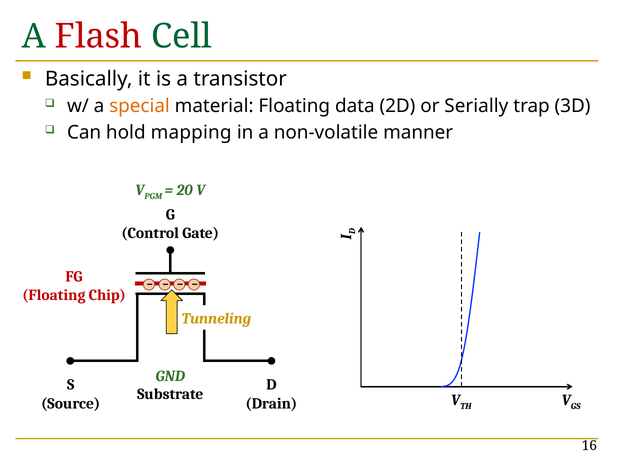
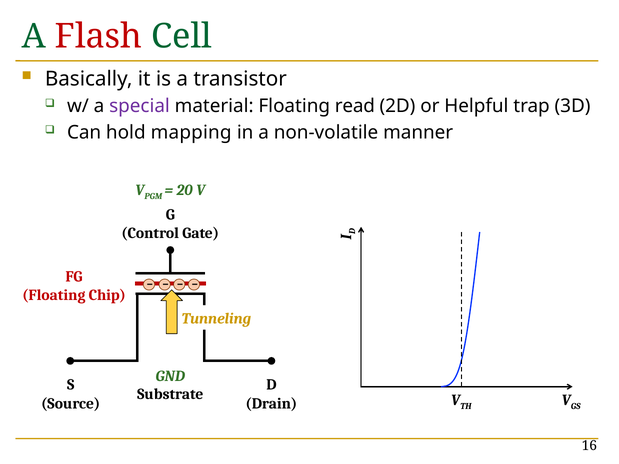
special colour: orange -> purple (140, 106)
data: data -> read (355, 106)
Serially: Serially -> Helpful (476, 106)
